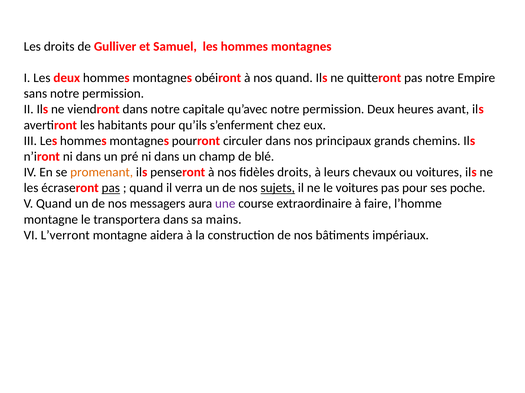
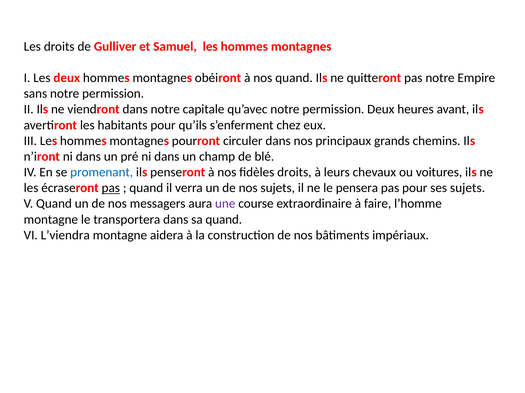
promenant colour: orange -> blue (102, 173)
sujets underline: present -> none (278, 188)
le voitures: voitures -> pensera (357, 188)
ses poche: poche -> sujets (468, 188)
sa mains: mains -> quand (224, 220)
L’verront: L’verront -> L’viendra (65, 236)
